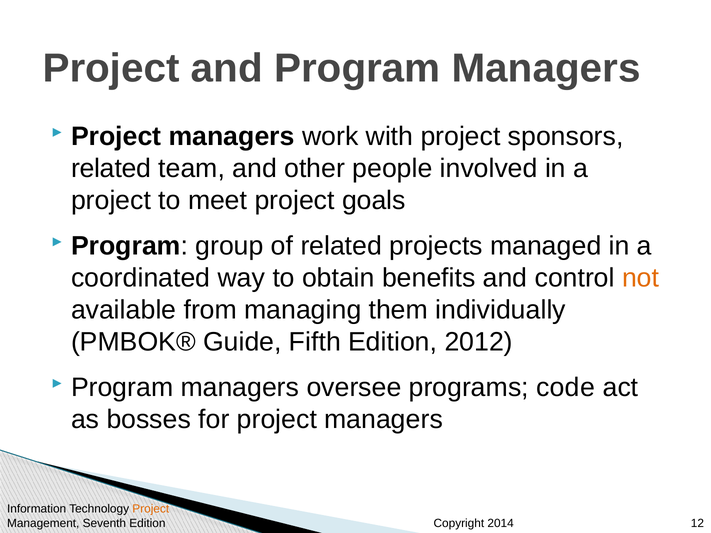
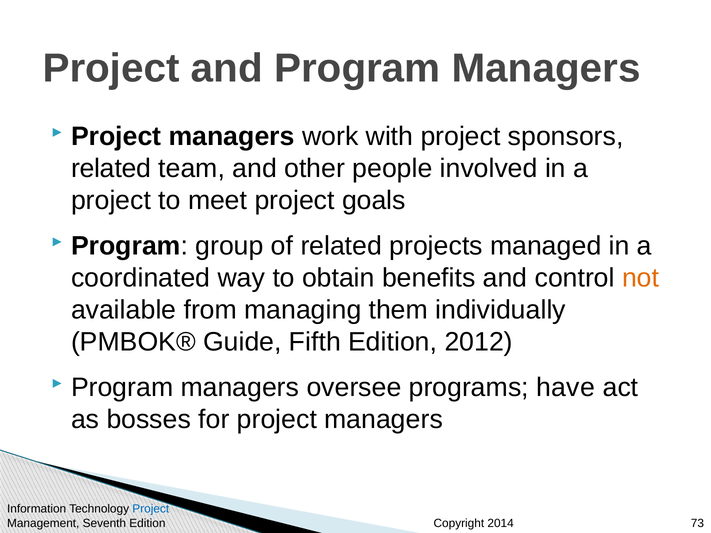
code: code -> have (566, 387)
Project colour: orange -> blue (151, 509)
12: 12 -> 73 (697, 523)
